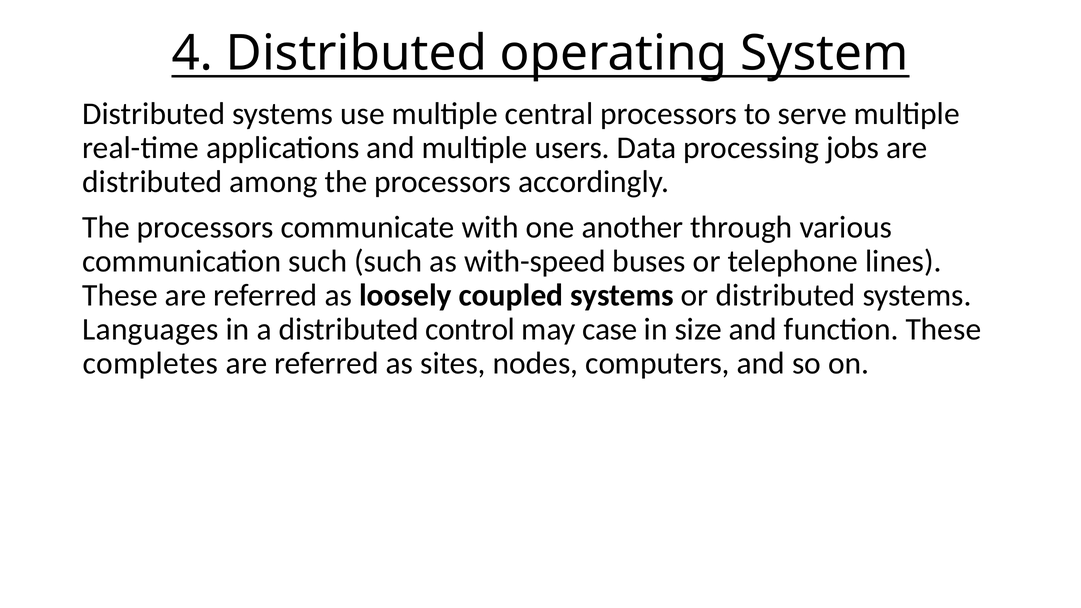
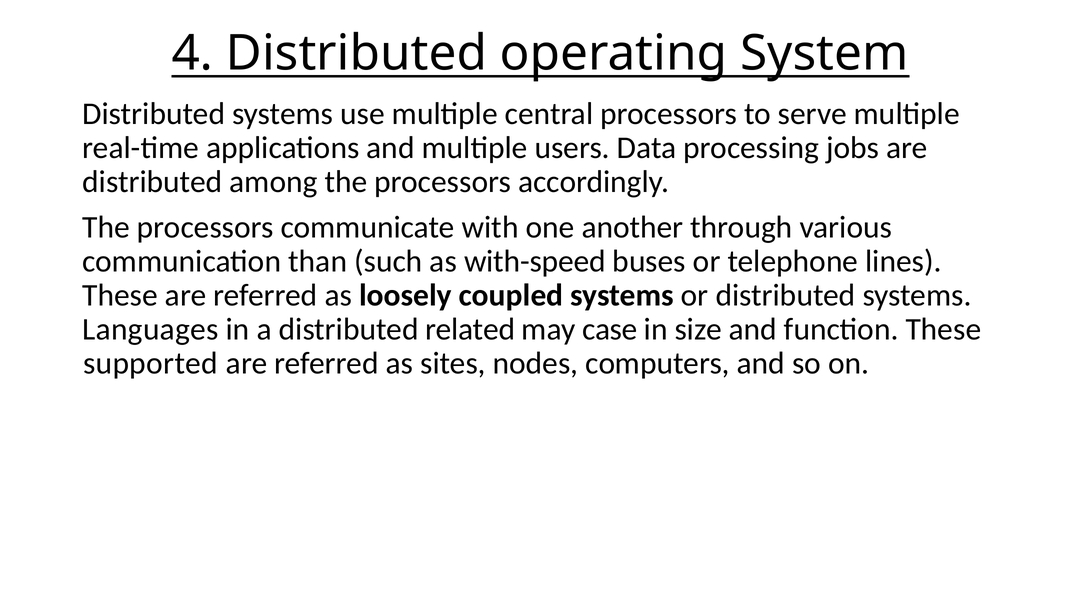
communication such: such -> than (318, 261)
control: control -> related (470, 329)
completes: completes -> supported (150, 363)
